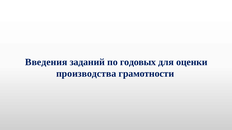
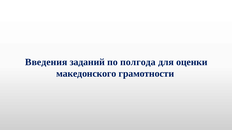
годовых: годовых -> полгода (138, 62)
производства: производства -> македонского (86, 74)
